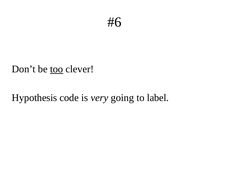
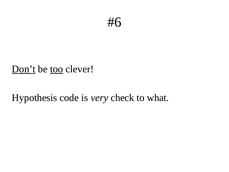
Don’t underline: none -> present (24, 69)
going: going -> check (122, 98)
label: label -> what (158, 98)
